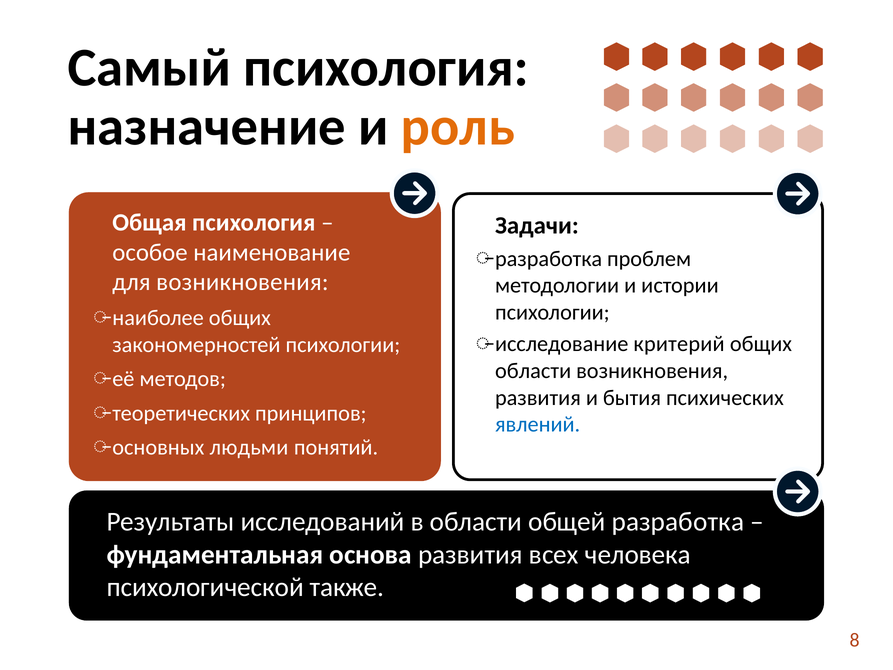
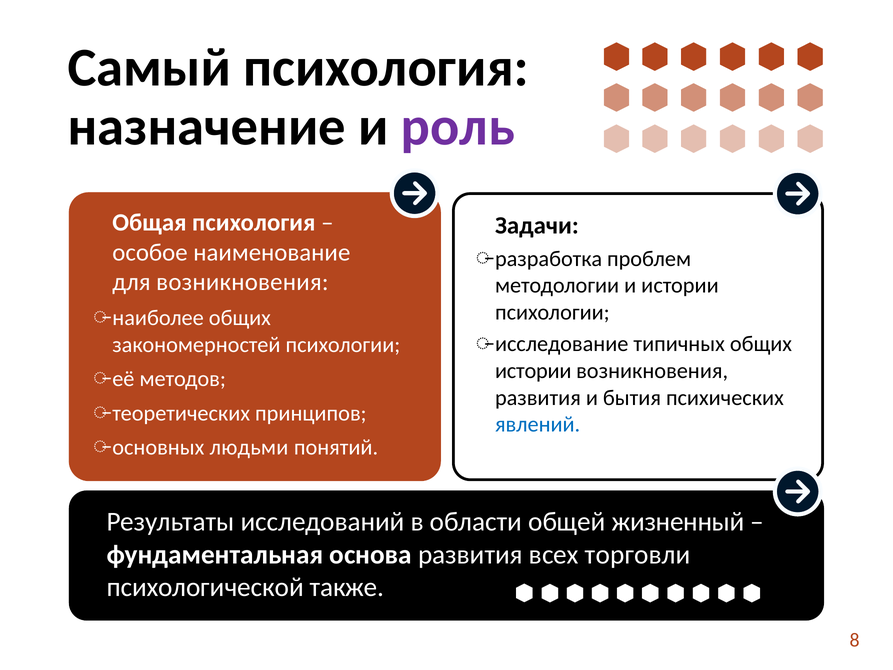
роль colour: orange -> purple (458, 127)
критерий: критерий -> типичных (679, 344)
области: области -> истории (533, 371)
разработка: разработка -> жизненный (678, 522)
человека: человека -> торговли (638, 555)
